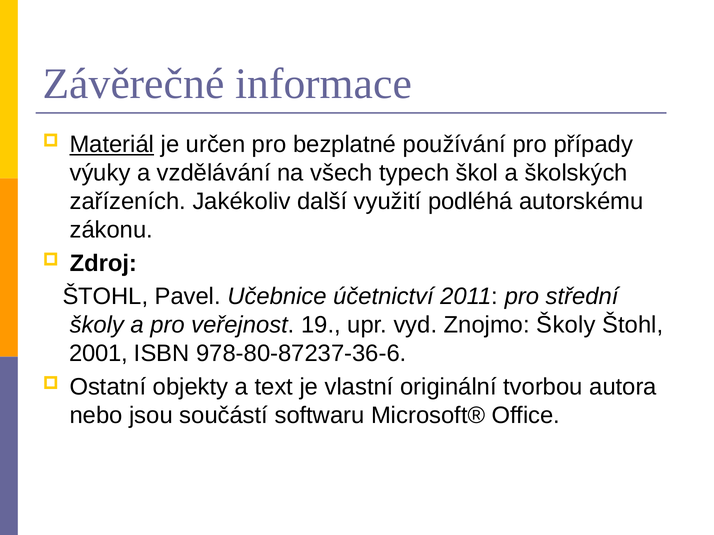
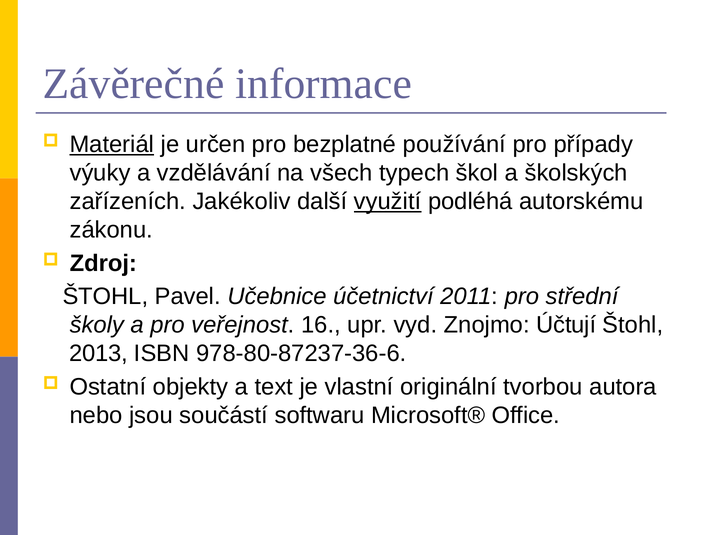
využití underline: none -> present (388, 202)
19: 19 -> 16 (321, 325)
Znojmo Školy: Školy -> Účtují (566, 325)
2001: 2001 -> 2013 (99, 354)
